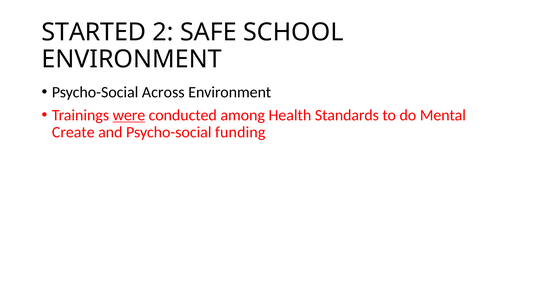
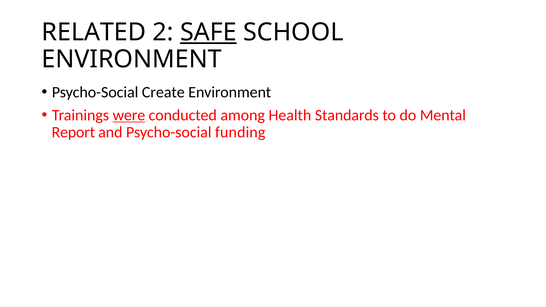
STARTED: STARTED -> RELATED (94, 32)
SAFE underline: none -> present (208, 32)
Across: Across -> Create (163, 92)
Create: Create -> Report (73, 132)
